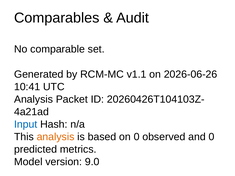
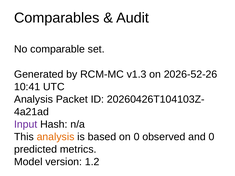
v1.1: v1.1 -> v1.3 (137, 74)
2026-06-26: 2026-06-26 -> 2026-52-26 (191, 74)
Input colour: blue -> purple (26, 124)
9.0: 9.0 -> 1.2 (92, 162)
